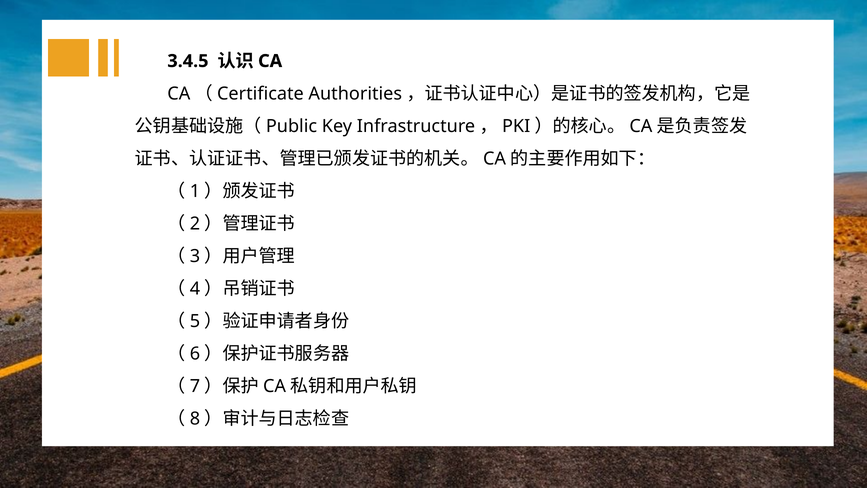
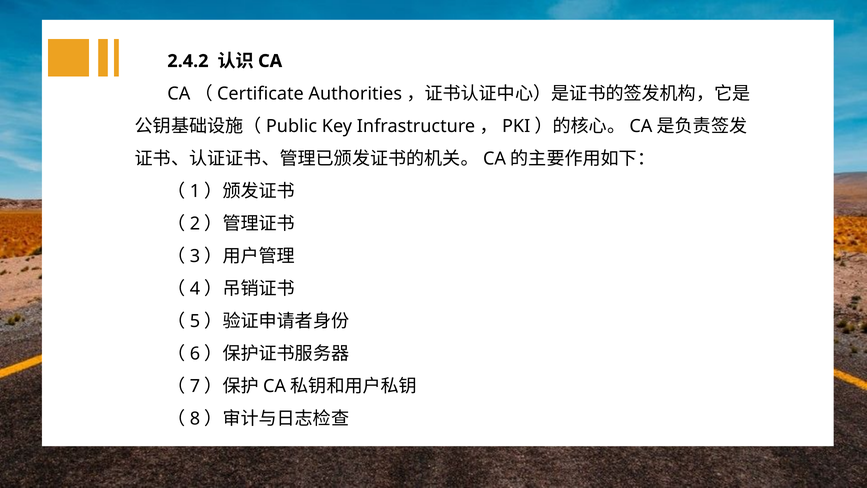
3.4.5: 3.4.5 -> 2.4.2 (188, 61)
